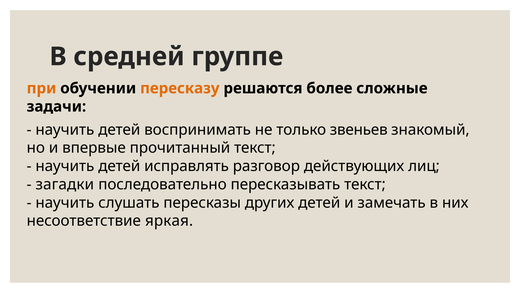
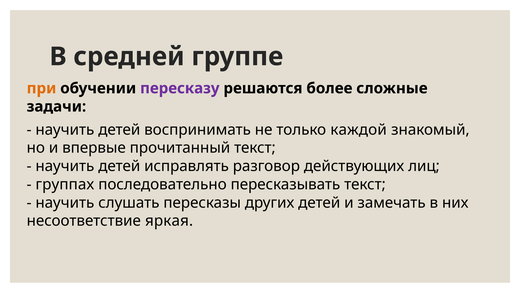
пересказу colour: orange -> purple (180, 88)
звеньев: звеньев -> каждой (359, 129)
загадки: загадки -> группах (65, 184)
